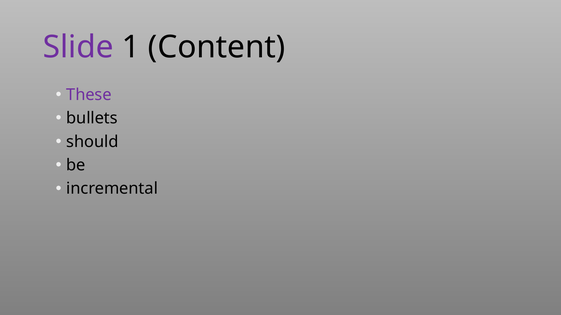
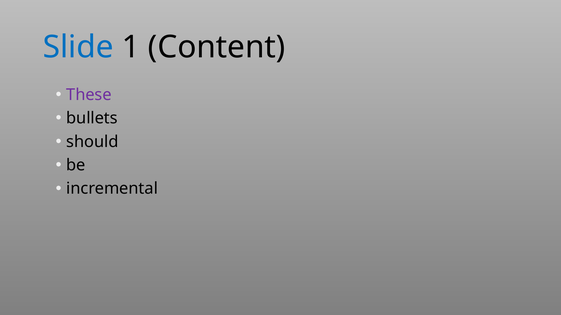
Slide colour: purple -> blue (78, 47)
